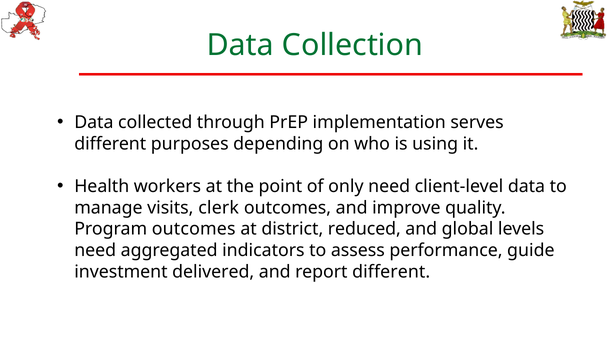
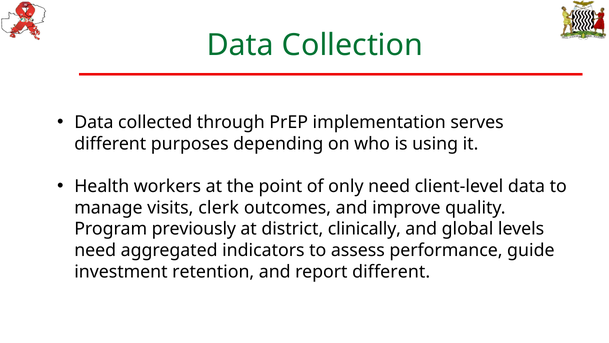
Program outcomes: outcomes -> previously (194, 229)
reduced: reduced -> clinically (364, 229)
delivered: delivered -> retention (213, 271)
